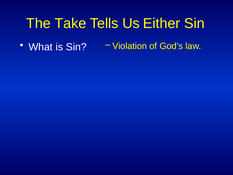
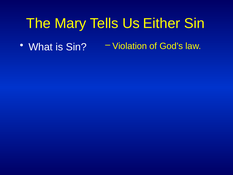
Take: Take -> Mary (70, 23)
